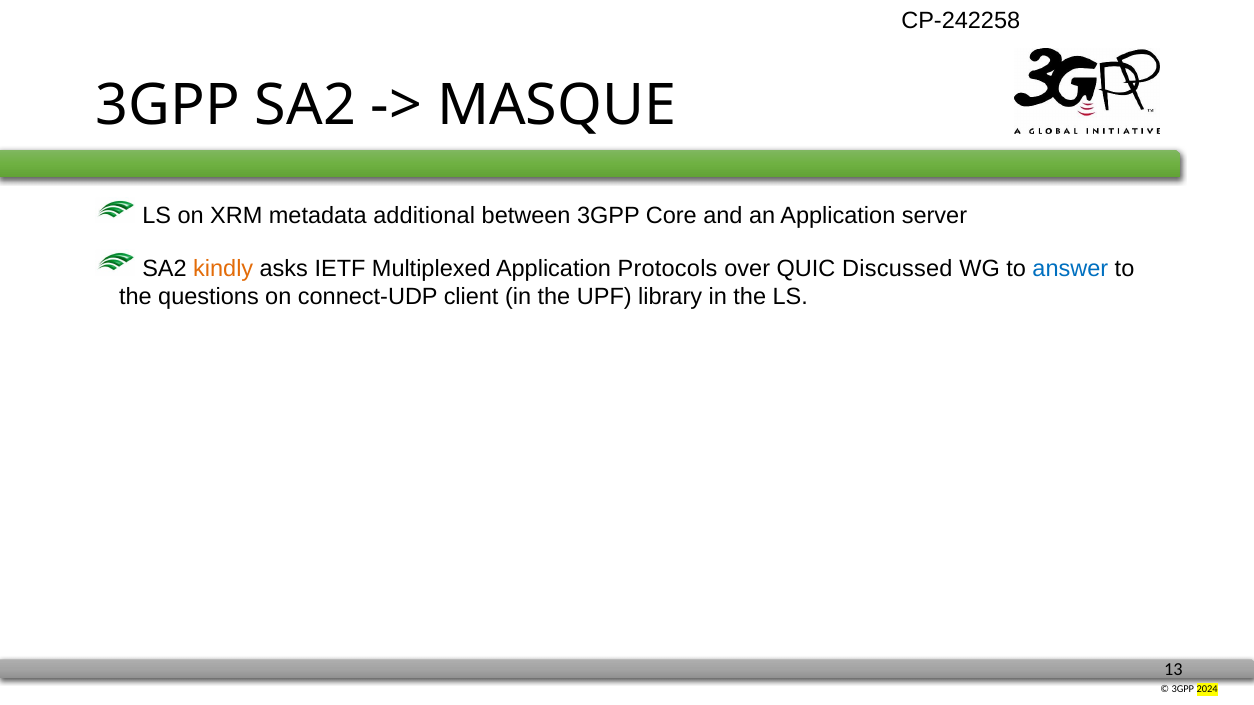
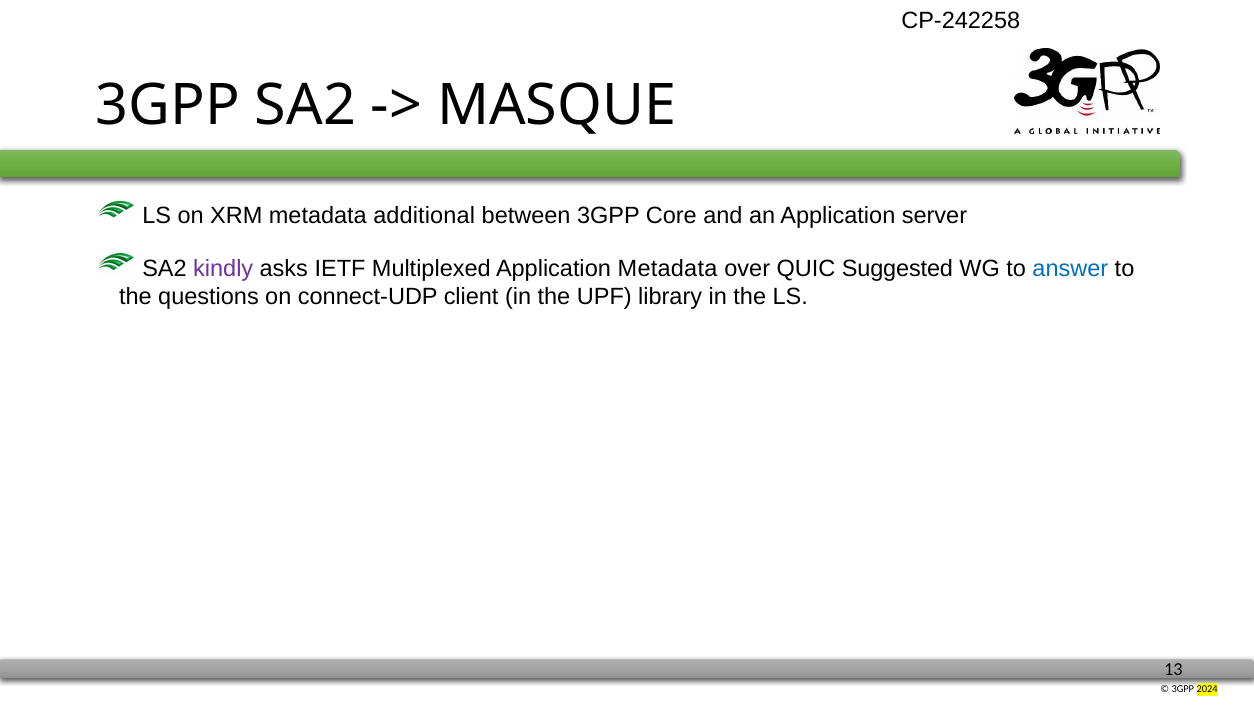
kindly colour: orange -> purple (223, 269)
Application Protocols: Protocols -> Metadata (668, 269)
Discussed: Discussed -> Suggested (897, 269)
